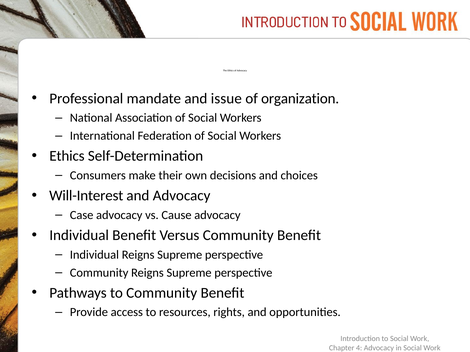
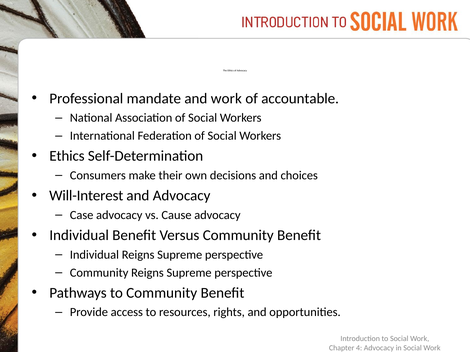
and issue: issue -> work (226, 99)
organization: organization -> accountable (300, 99)
